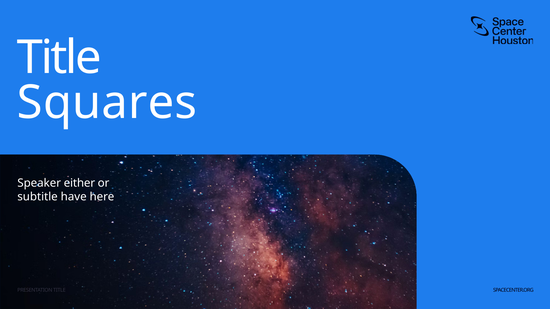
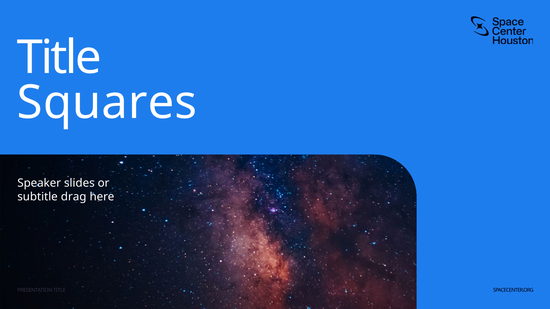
either: either -> slides (79, 183)
have: have -> drag (74, 197)
